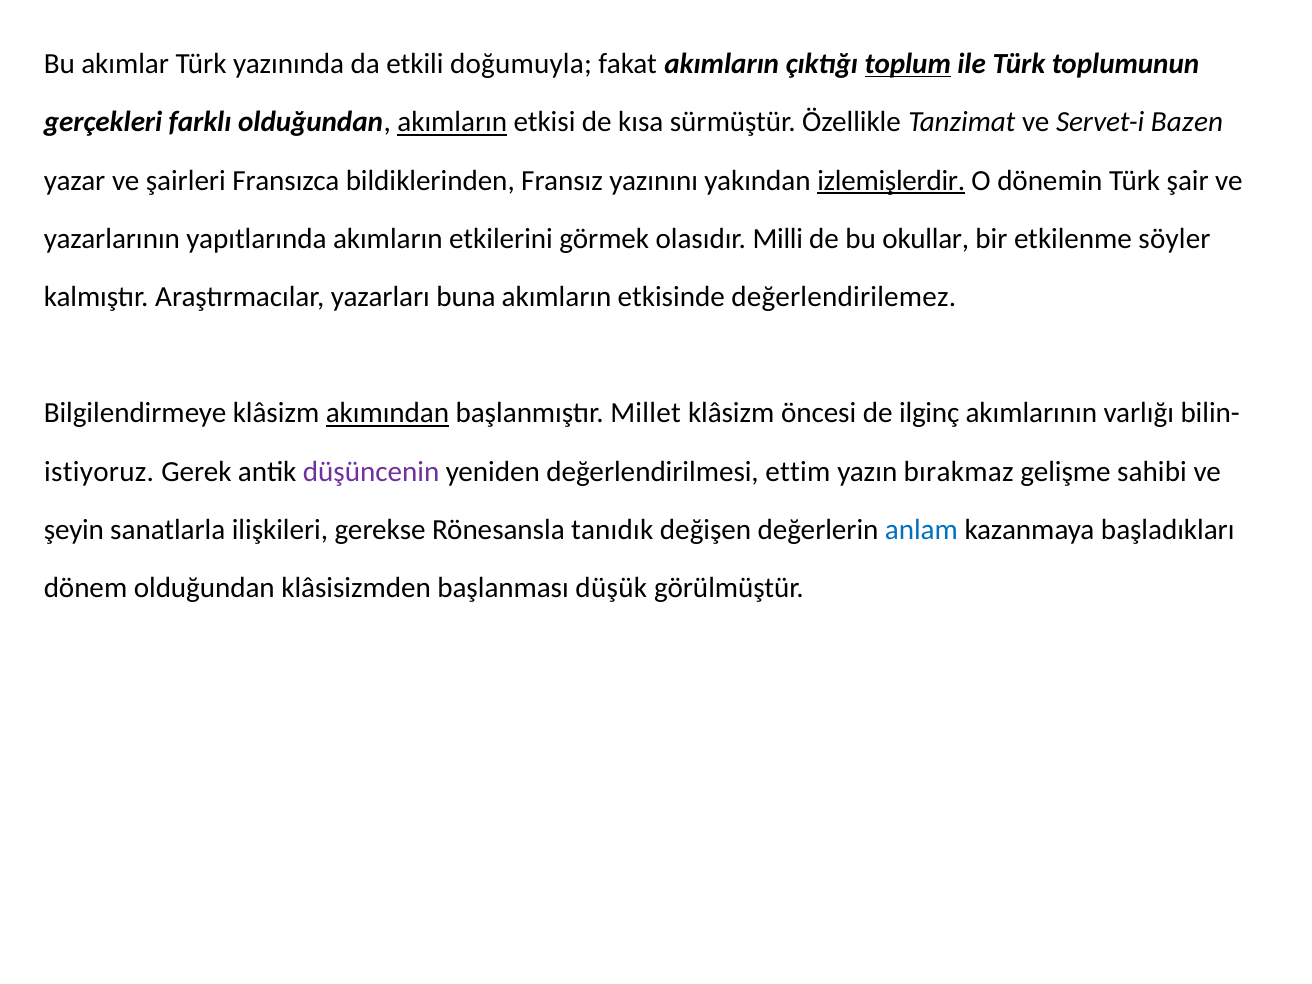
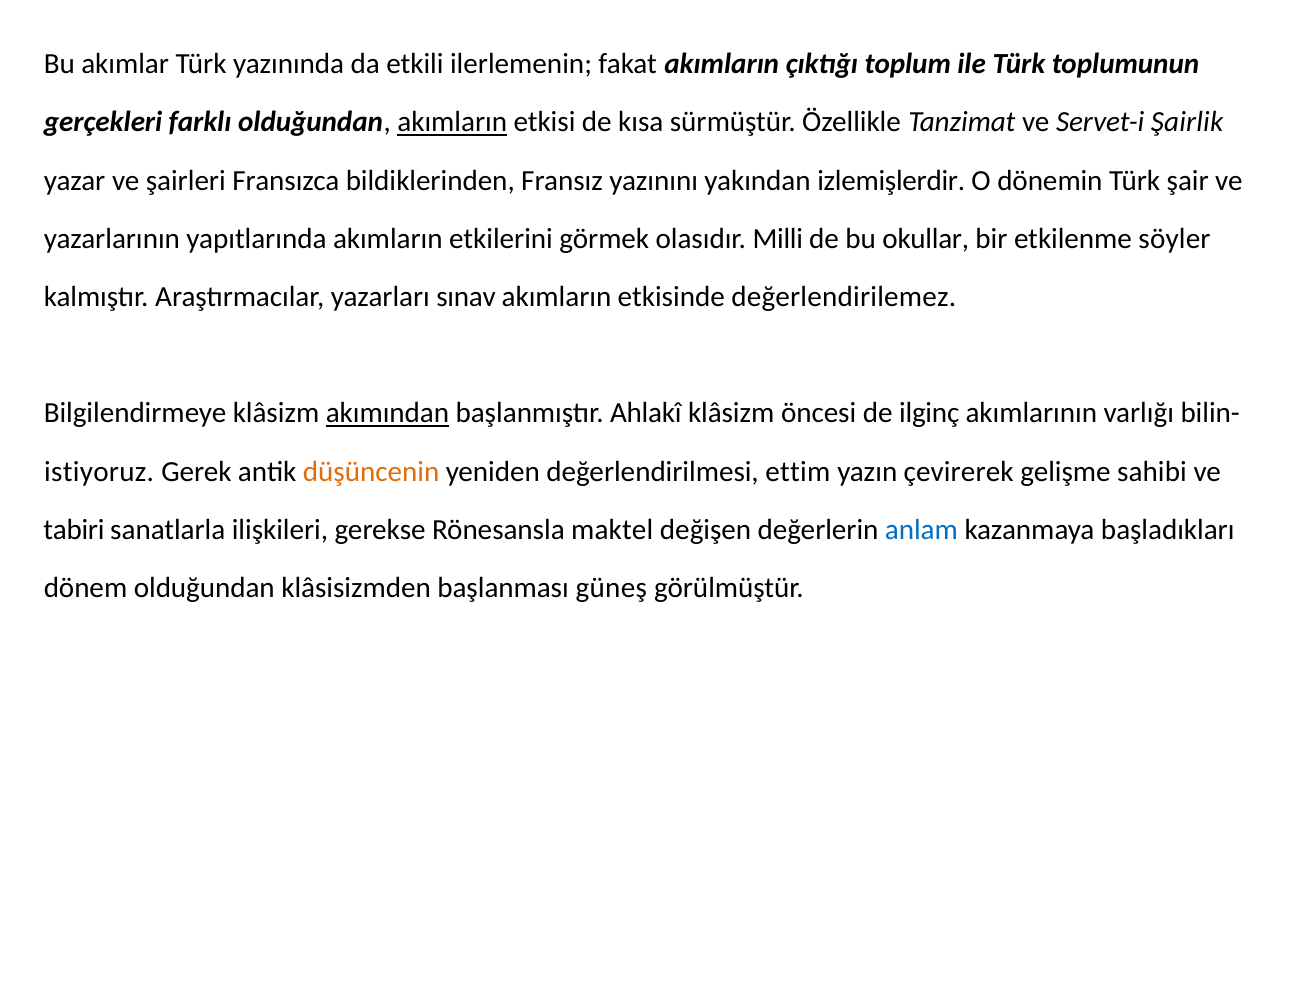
doğumuyla: doğumuyla -> ilerlemenin (521, 64)
toplum underline: present -> none (908, 64)
Bazen: Bazen -> Şairlik (1187, 122)
izlemişlerdir underline: present -> none (891, 180)
buna: buna -> sınav (466, 297)
Millet: Millet -> Ahlakî (646, 413)
düşüncenin colour: purple -> orange (371, 471)
bırakmaz: bırakmaz -> çevirerek (959, 471)
şeyin: şeyin -> tabiri (74, 530)
tanıdık: tanıdık -> maktel (612, 530)
düşük: düşük -> güneş (611, 588)
